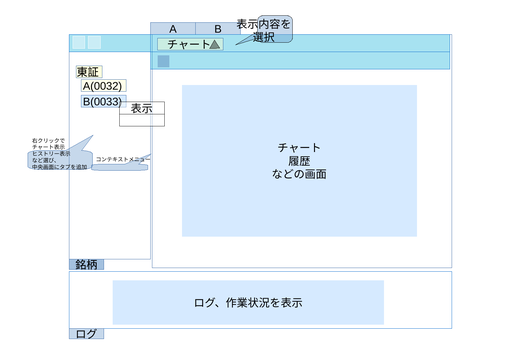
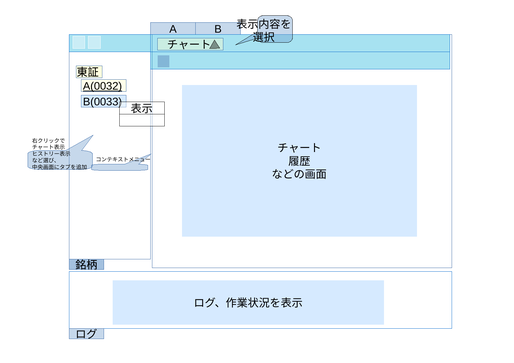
A(0032 underline: none -> present (103, 86)
